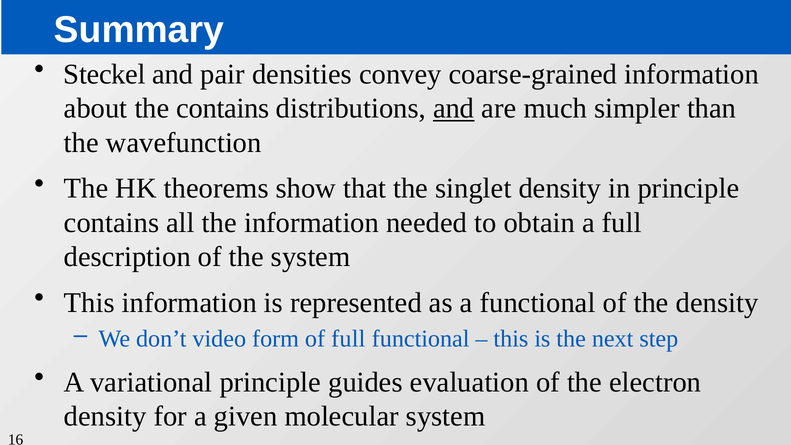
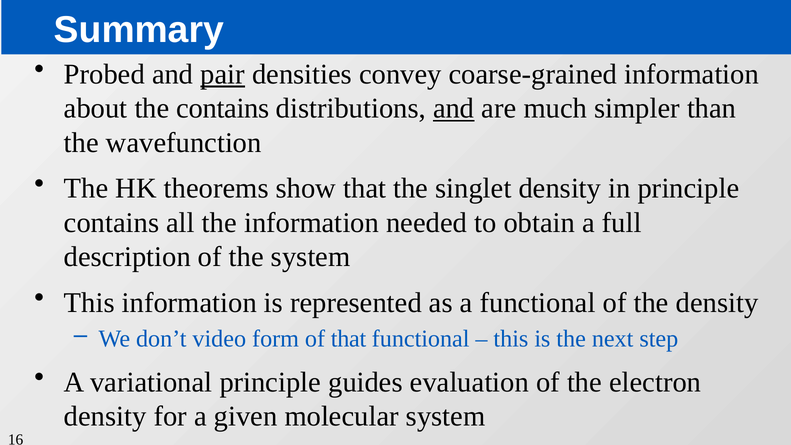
Steckel: Steckel -> Probed (104, 74)
pair underline: none -> present (223, 74)
of full: full -> that (349, 339)
